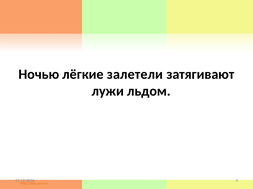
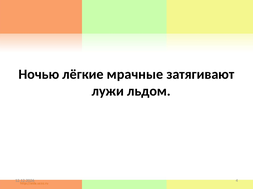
залетели: залетели -> мрачные (135, 75)
